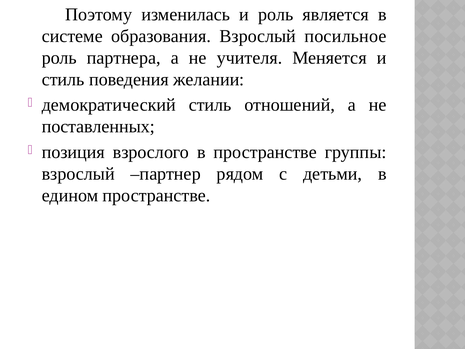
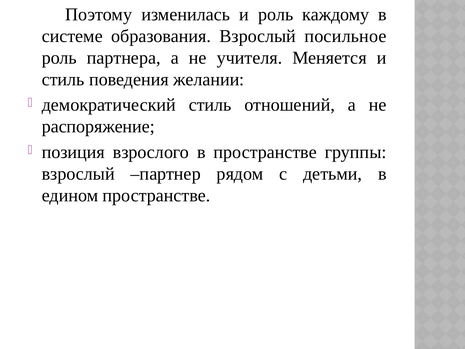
является: является -> каждому (336, 14)
поставленных: поставленных -> распоряжение (98, 127)
